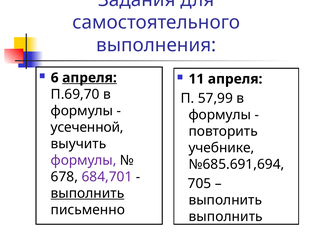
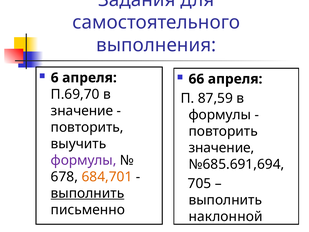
апреля underline: present -> none (89, 78)
11: 11 -> 66 (196, 79)
57,99: 57,99 -> 87,59 (215, 98)
формулы: формулы -> значение (82, 111)
усеченной: усеченной -> повторить (87, 127)
учебнике: учебнике -> значение (221, 148)
684,701 colour: purple -> orange (107, 177)
выполнить: выполнить -> наклонной (226, 216)
